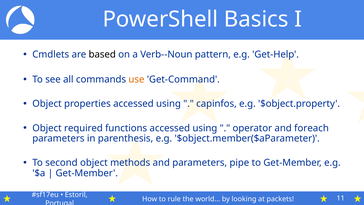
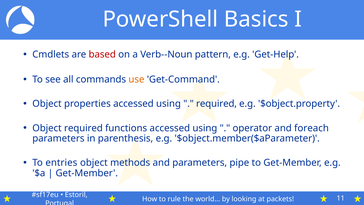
based colour: black -> red (102, 54)
capinfos: capinfos -> required (216, 104)
second: second -> entries (61, 163)
